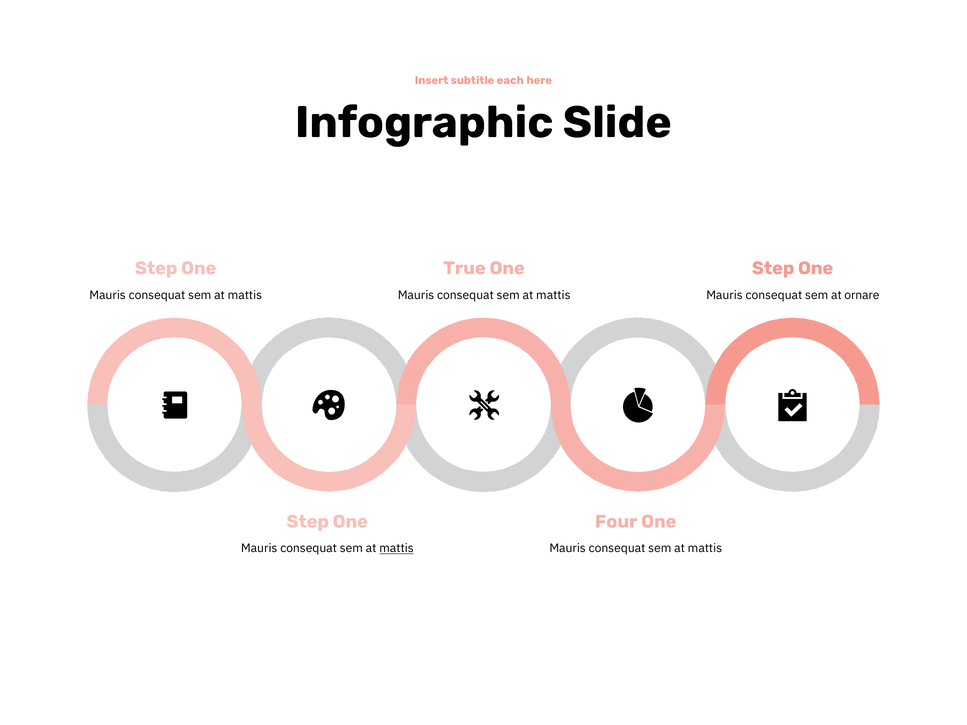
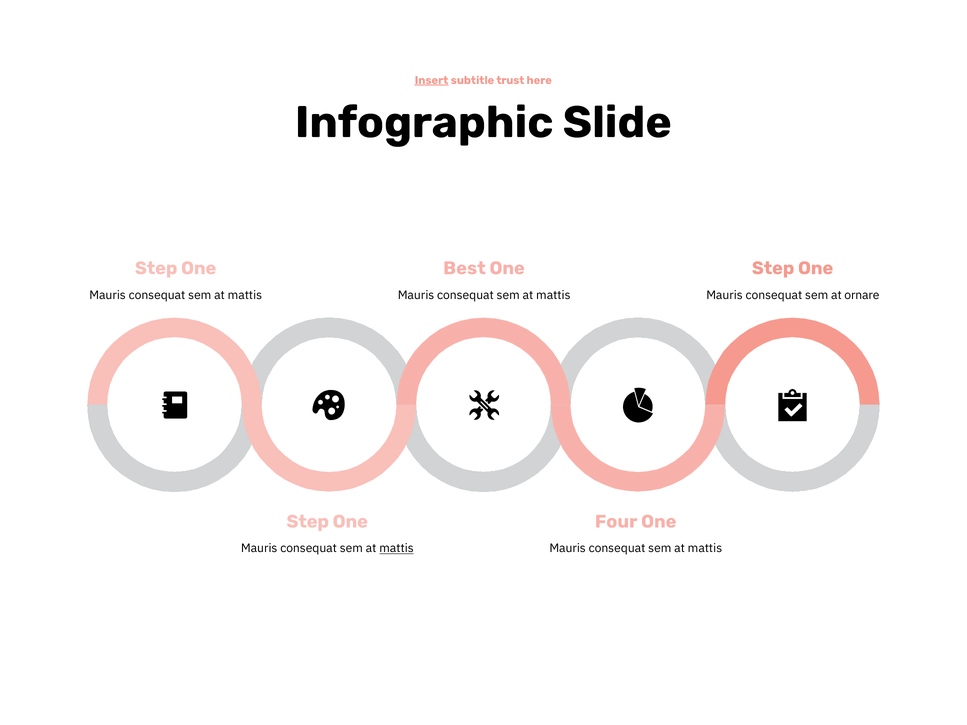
Insert underline: none -> present (432, 80)
each: each -> trust (510, 80)
True: True -> Best (465, 268)
